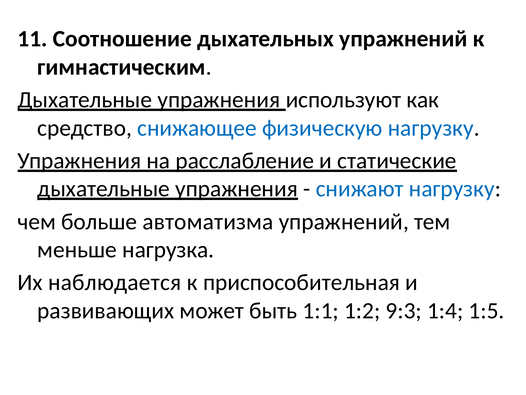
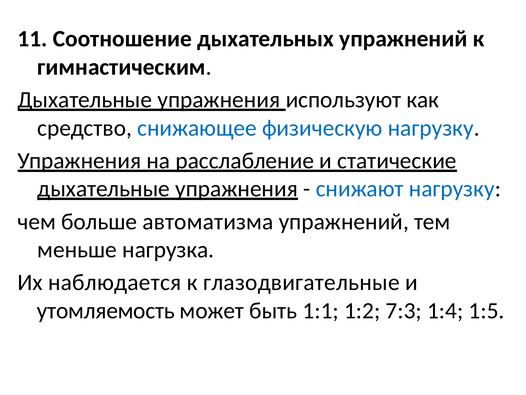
приспособительная: приспособительная -> глазодвигательные (301, 282)
развивающих: развивающих -> утомляемость (106, 310)
9:3: 9:3 -> 7:3 (404, 310)
